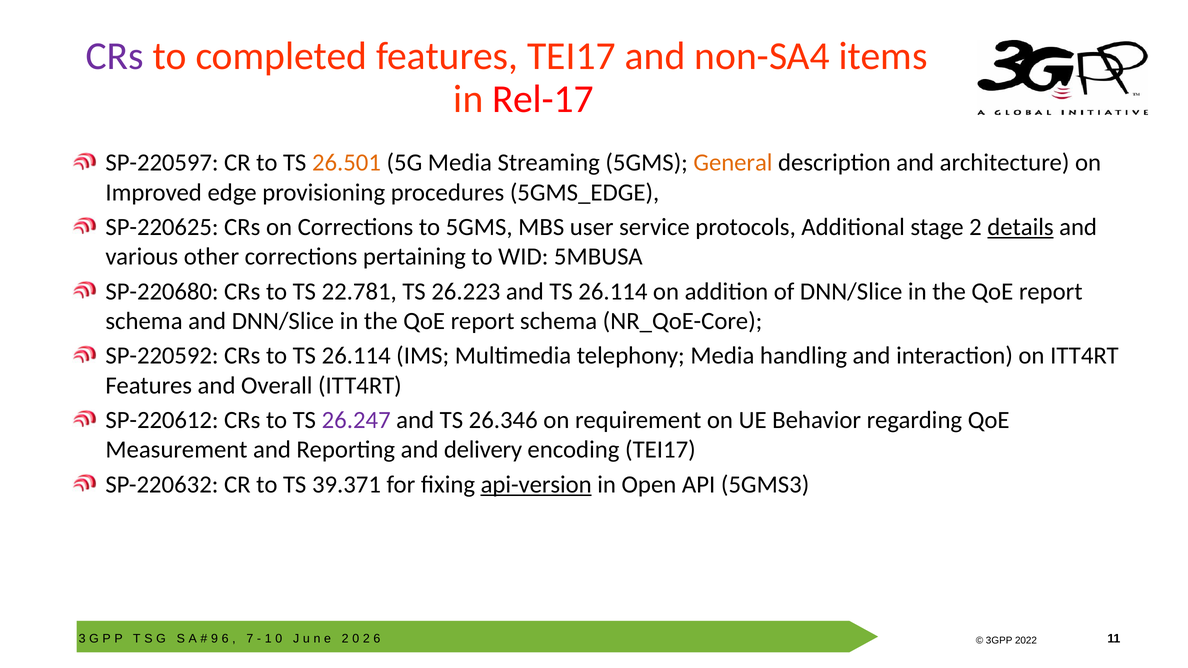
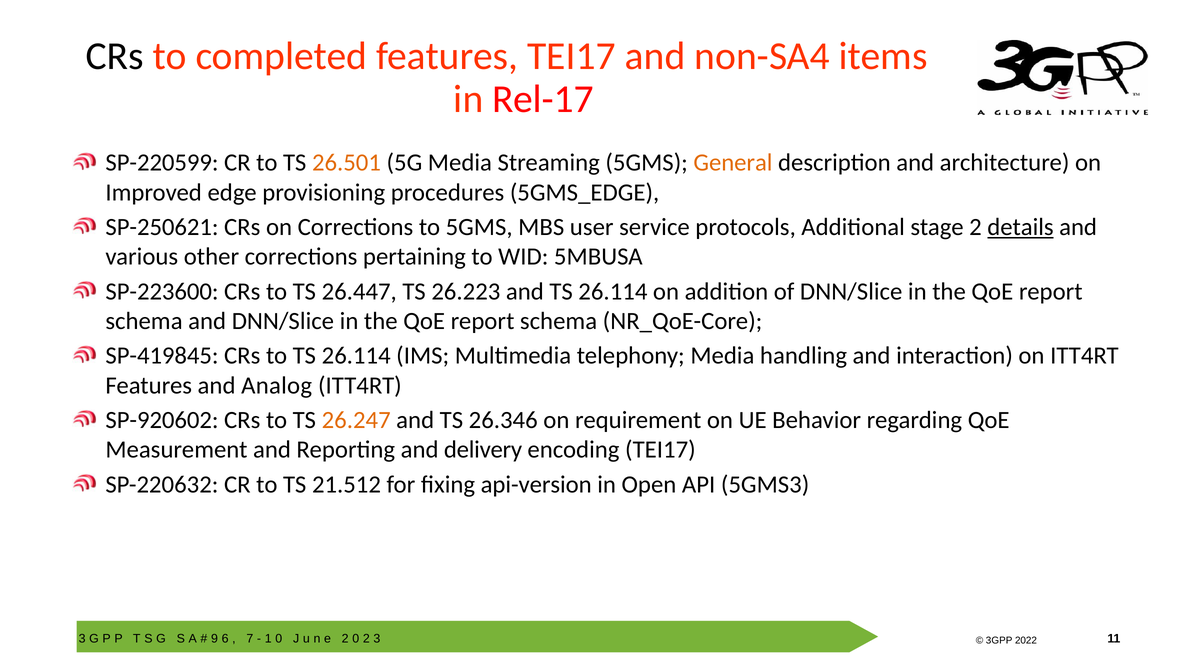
CRs colour: purple -> black (115, 56)
SP-220597: SP-220597 -> SP-220599 (162, 163)
SP-220625: SP-220625 -> SP-250621 (162, 227)
SP-220680: SP-220680 -> SP-223600 (162, 291)
22.781: 22.781 -> 26.447 (359, 291)
SP-220592: SP-220592 -> SP-419845 (162, 356)
Overall: Overall -> Analog (277, 386)
SP-220612: SP-220612 -> SP-920602 (162, 420)
26.247 colour: purple -> orange (356, 420)
39.371: 39.371 -> 21.512 (346, 485)
api-version underline: present -> none (536, 485)
2 6: 6 -> 3 (377, 639)
